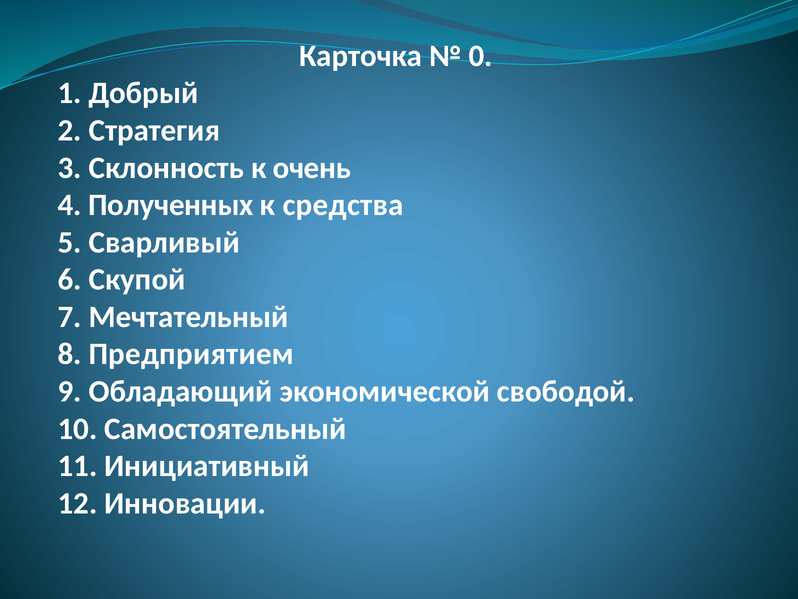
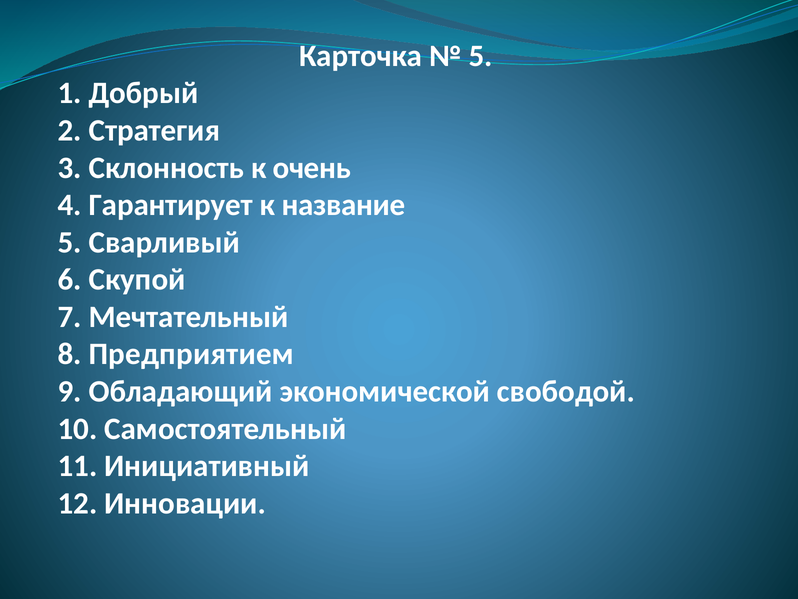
0: 0 -> 5 (481, 56)
Полученных: Полученных -> Гарантирует (171, 205)
средства: средства -> название (344, 205)
